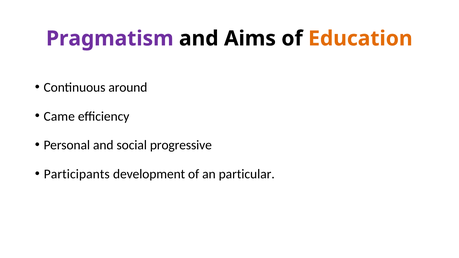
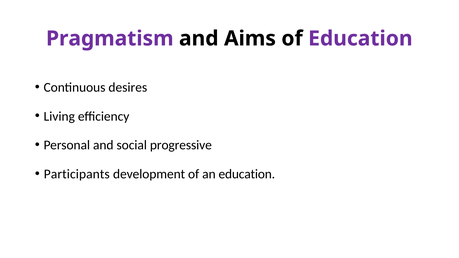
Education colour: orange -> purple (360, 39)
around: around -> desires (128, 87)
Came: Came -> Living (59, 116)
an particular: particular -> education (247, 174)
